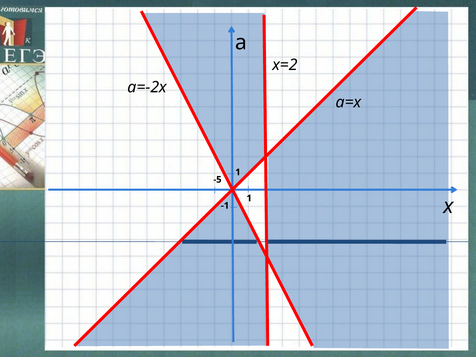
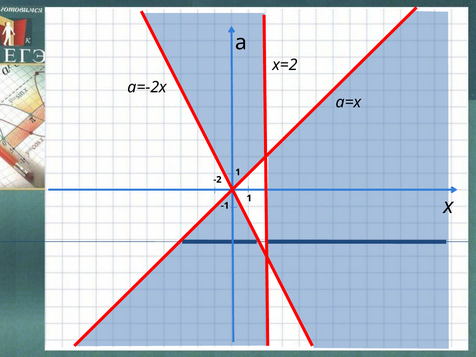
-5: -5 -> -2 (217, 180)
